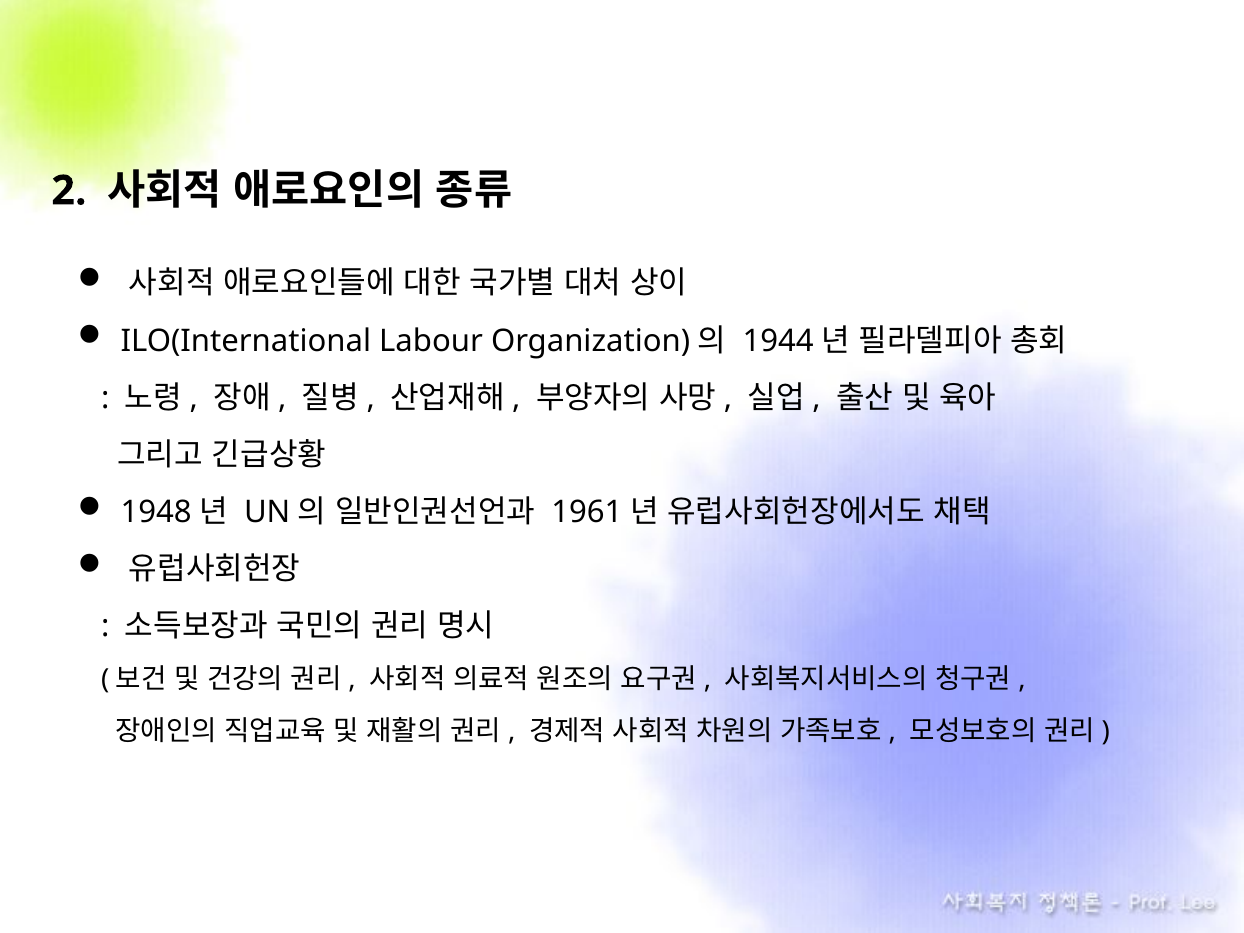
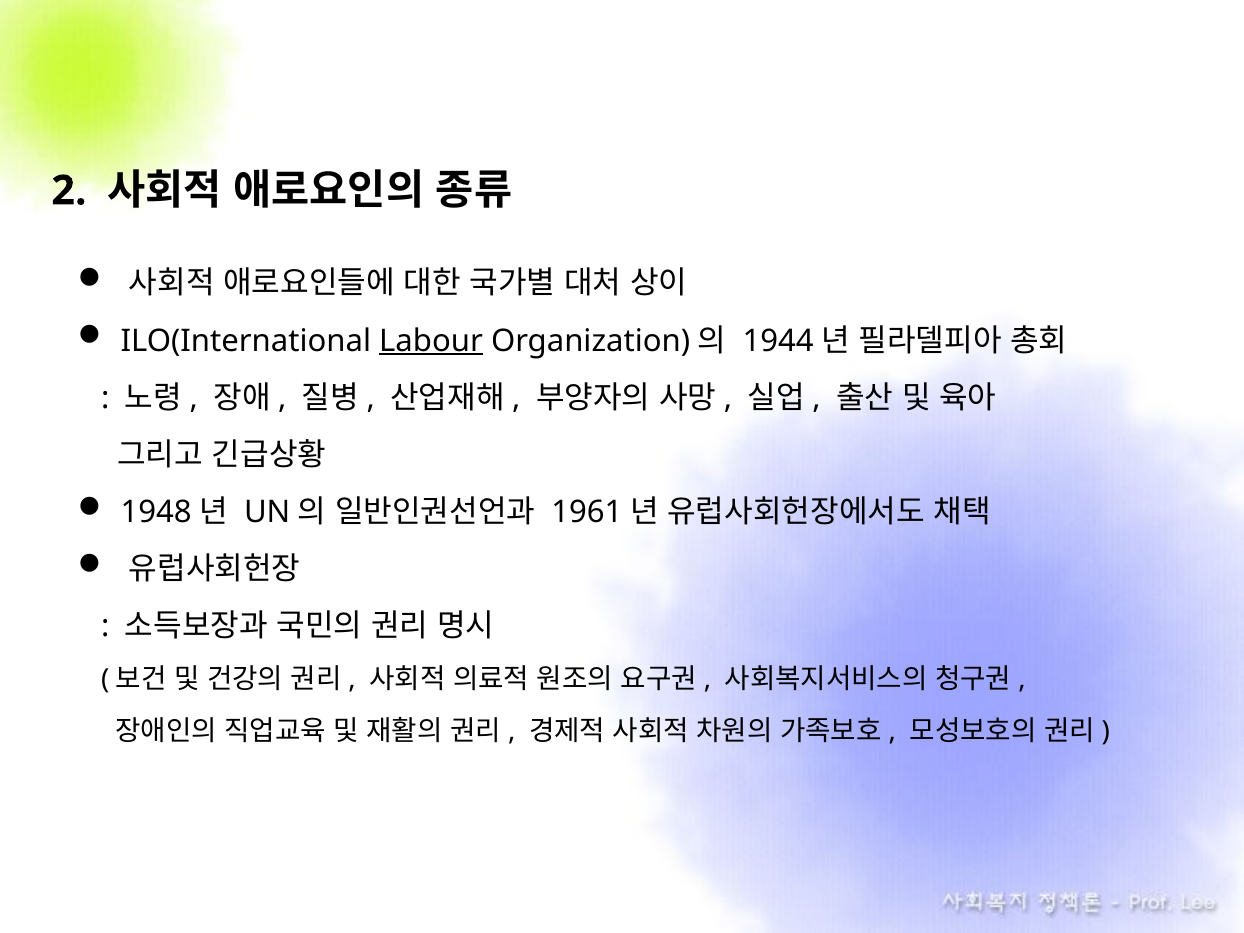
Labour underline: none -> present (431, 341)
